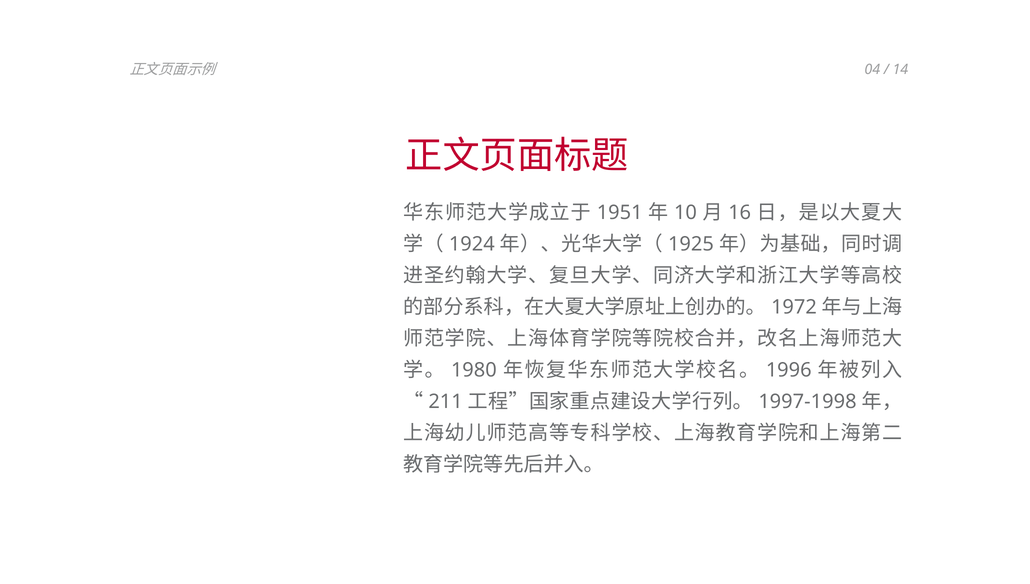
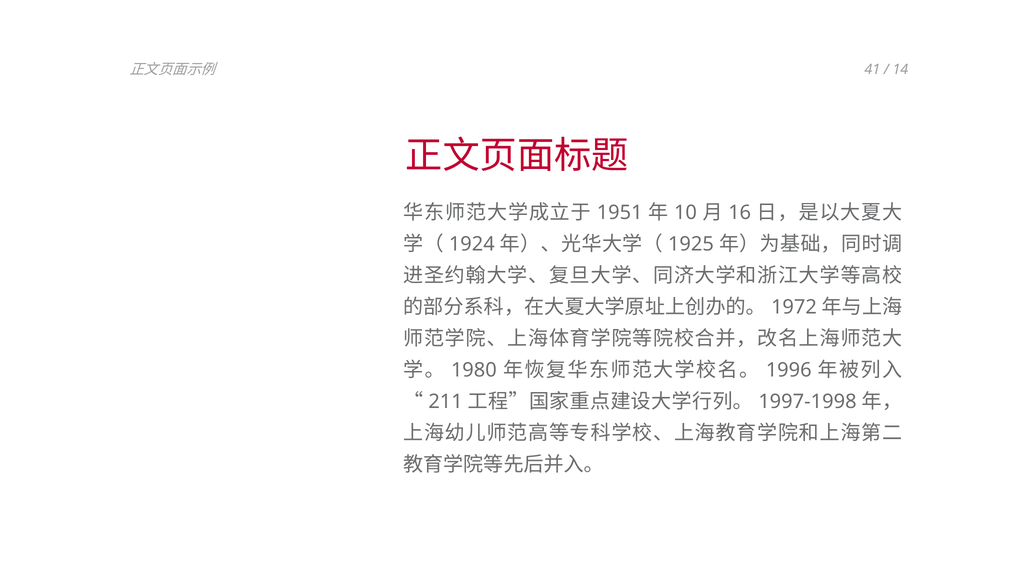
04: 04 -> 41 (872, 70)
